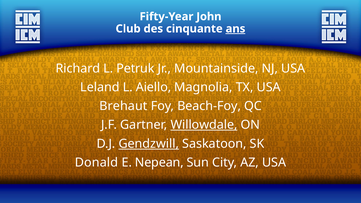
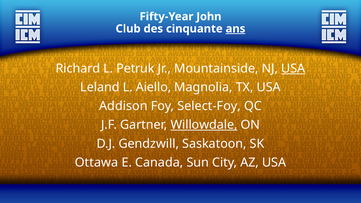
USA underline: none -> present (293, 68)
Brehaut: Brehaut -> Addison (123, 106)
Beach-Foy: Beach-Foy -> Select-Foy (209, 106)
Gendzwill underline: present -> none (149, 144)
Donald: Donald -> Ottawa (96, 162)
Nepean: Nepean -> Canada (159, 162)
